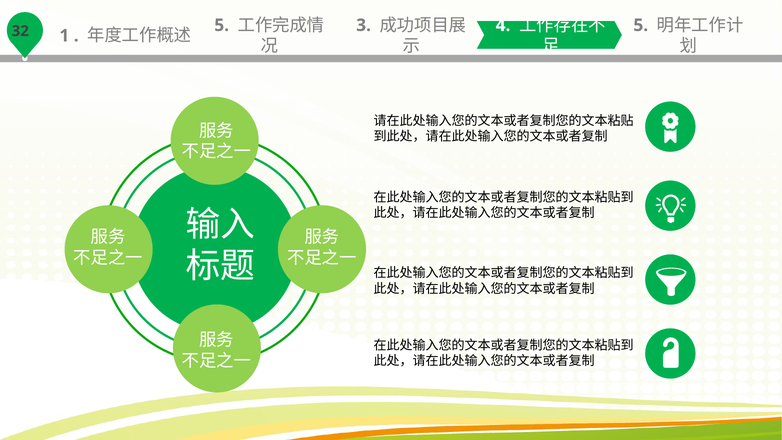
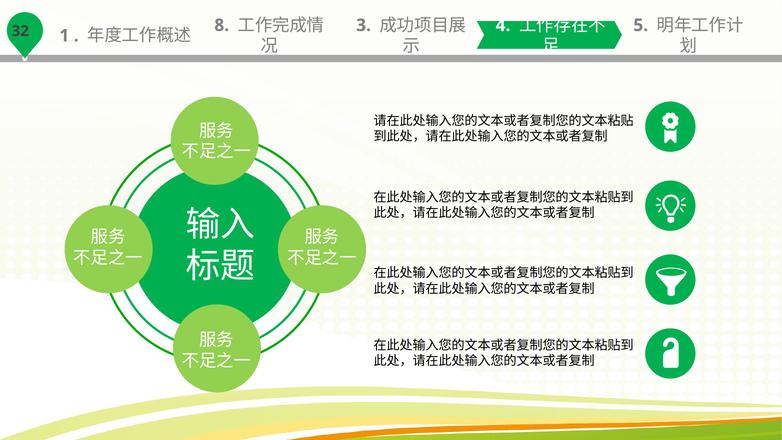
5: 5 -> 8 (222, 25)
